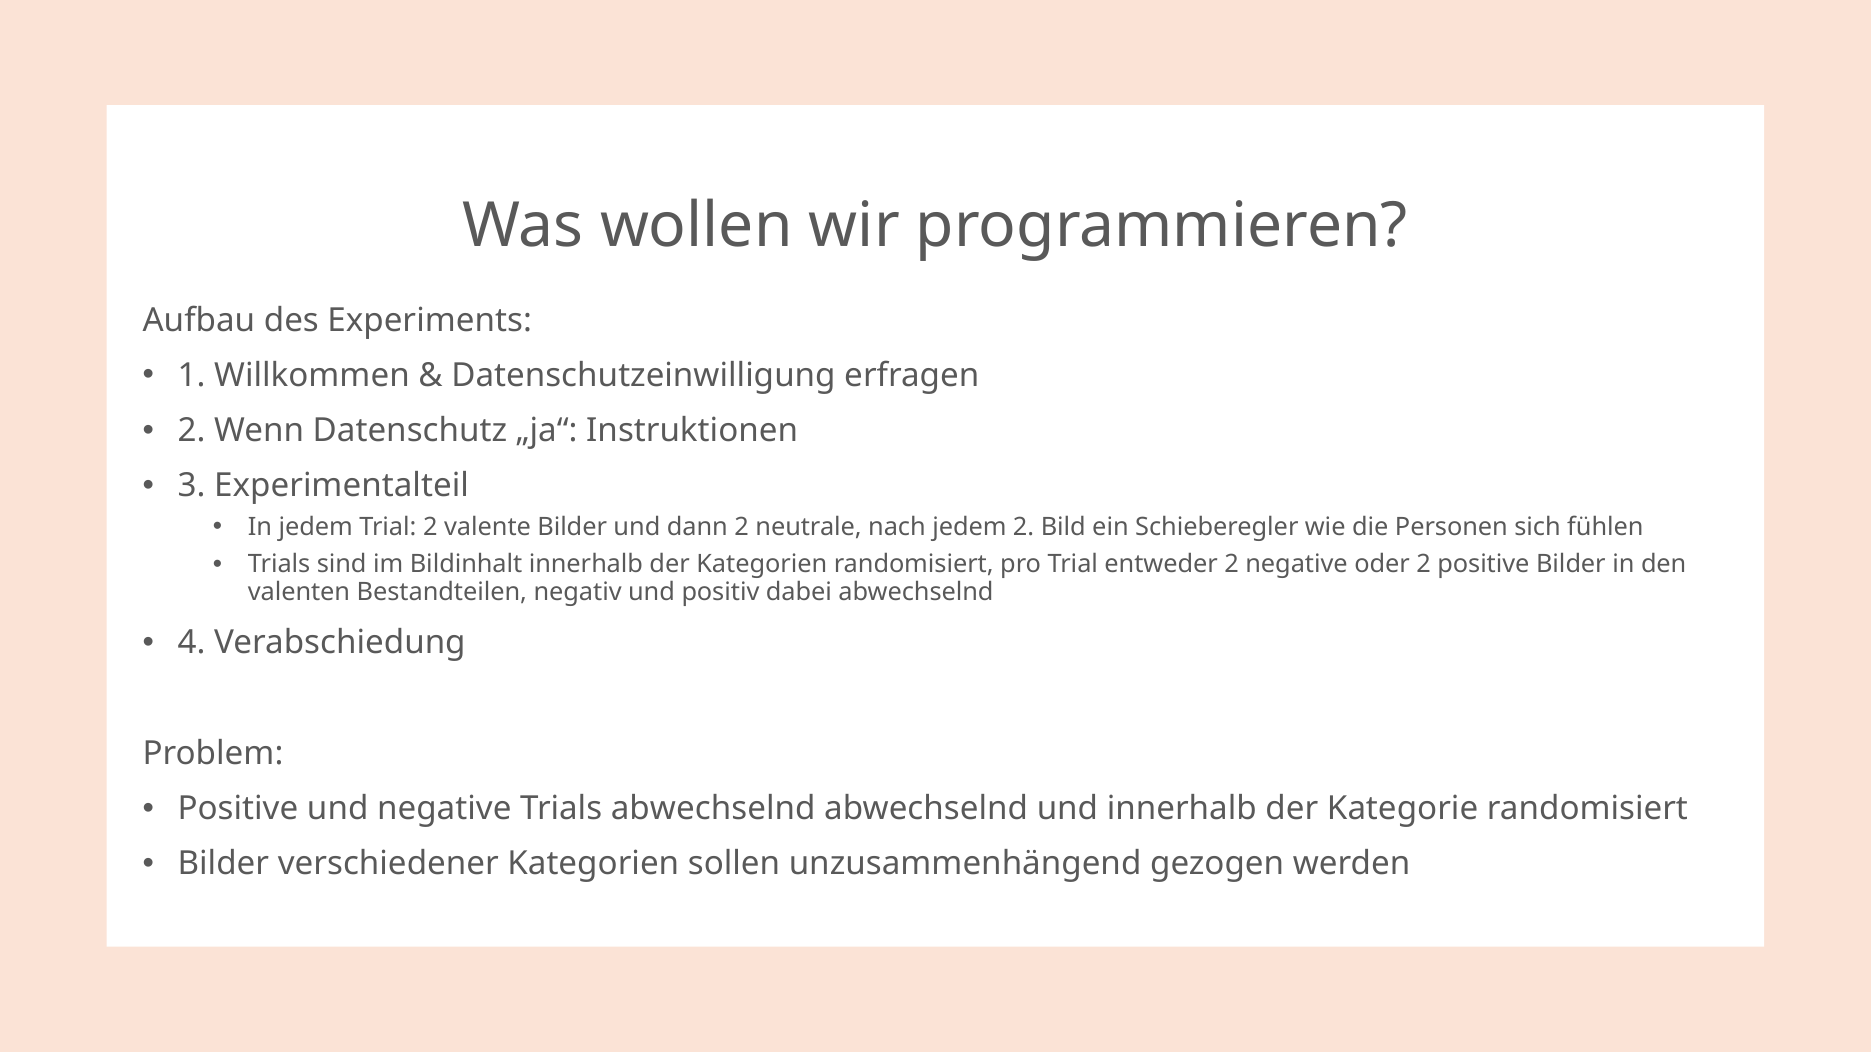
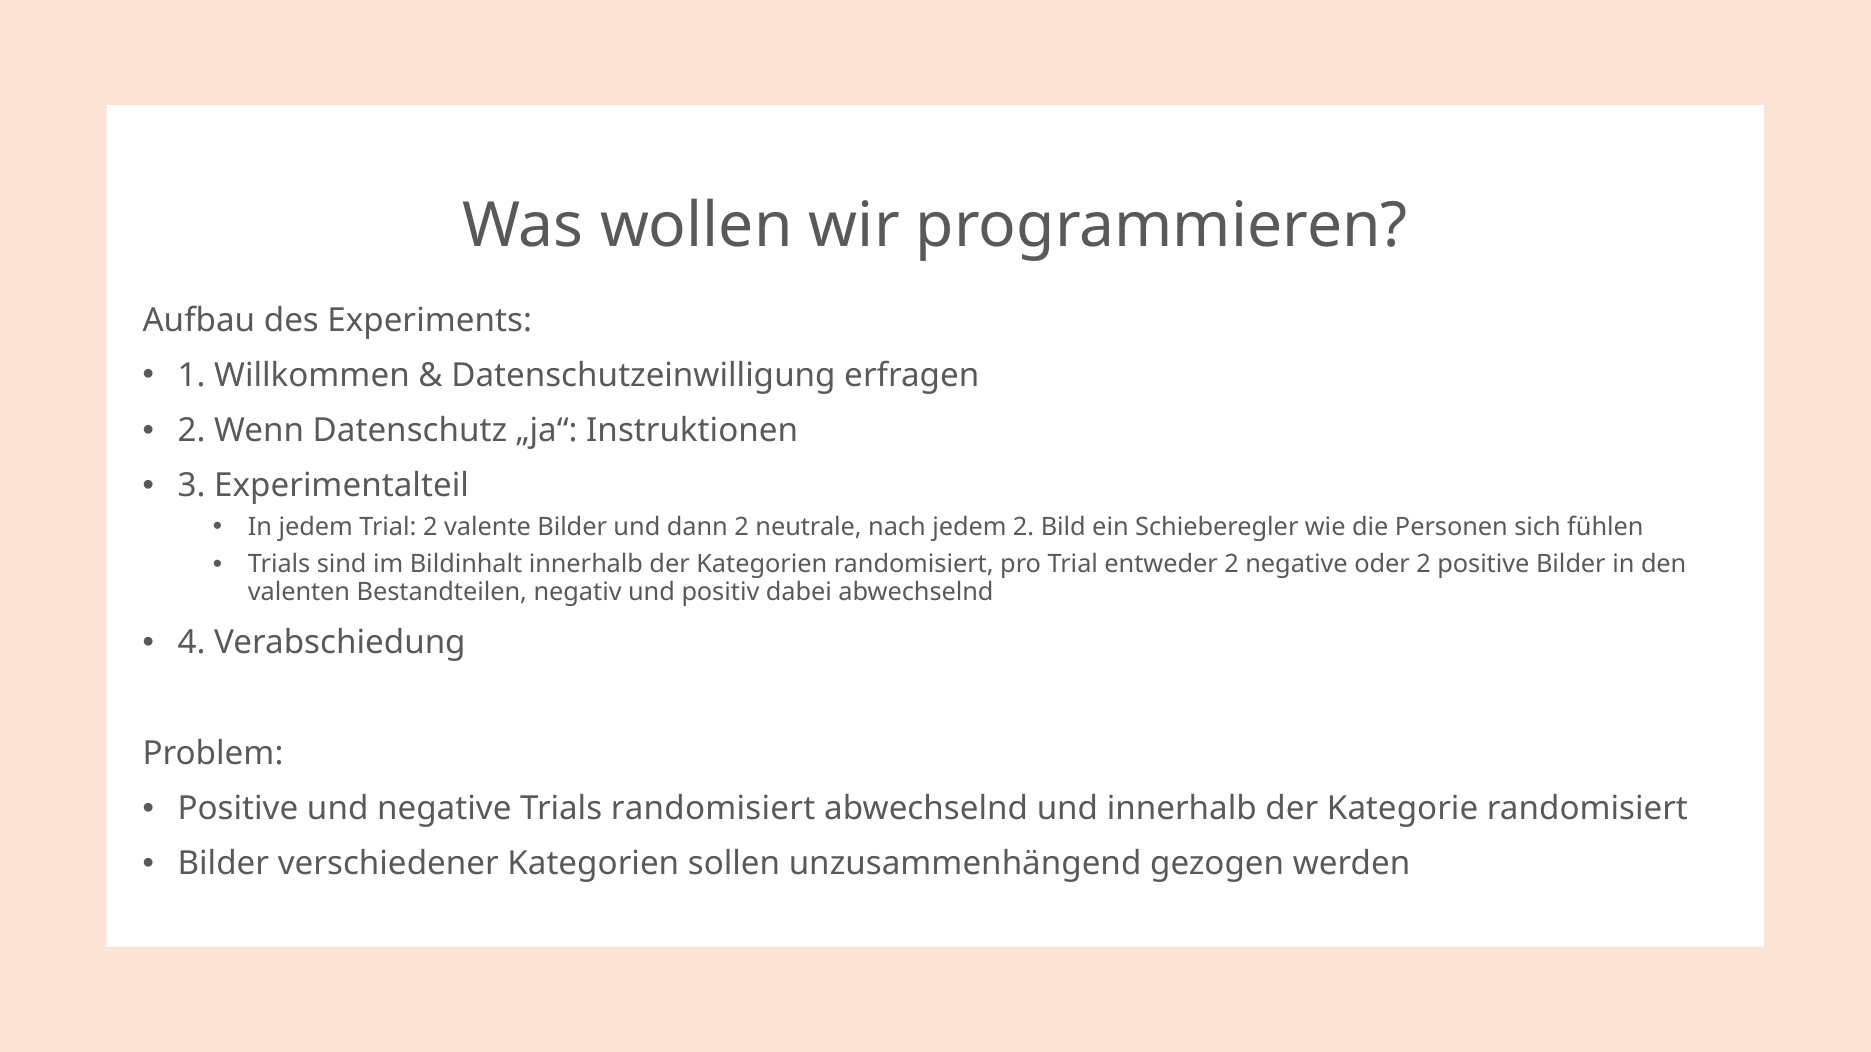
Trials abwechselnd: abwechselnd -> randomisiert (713, 809)
